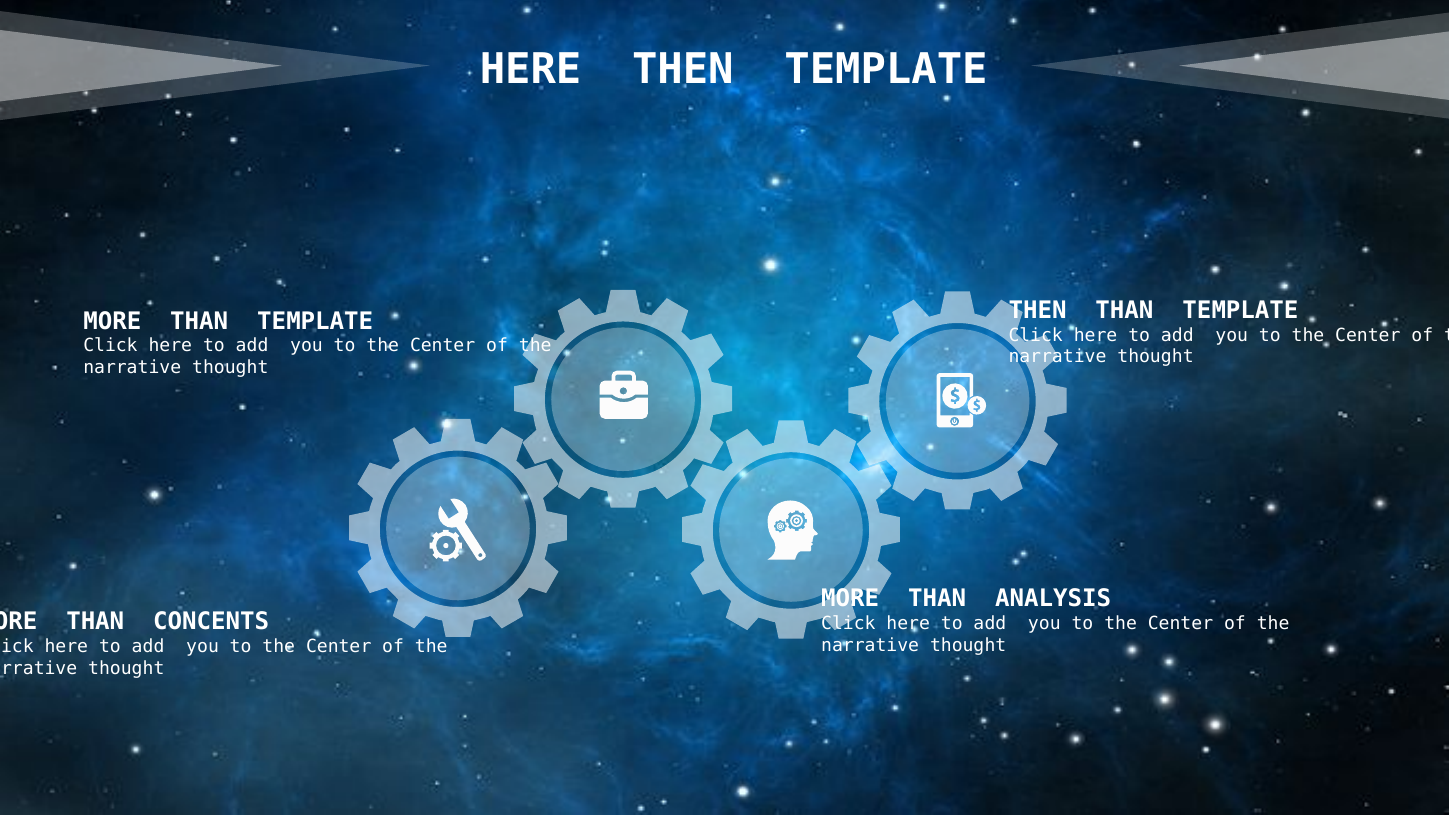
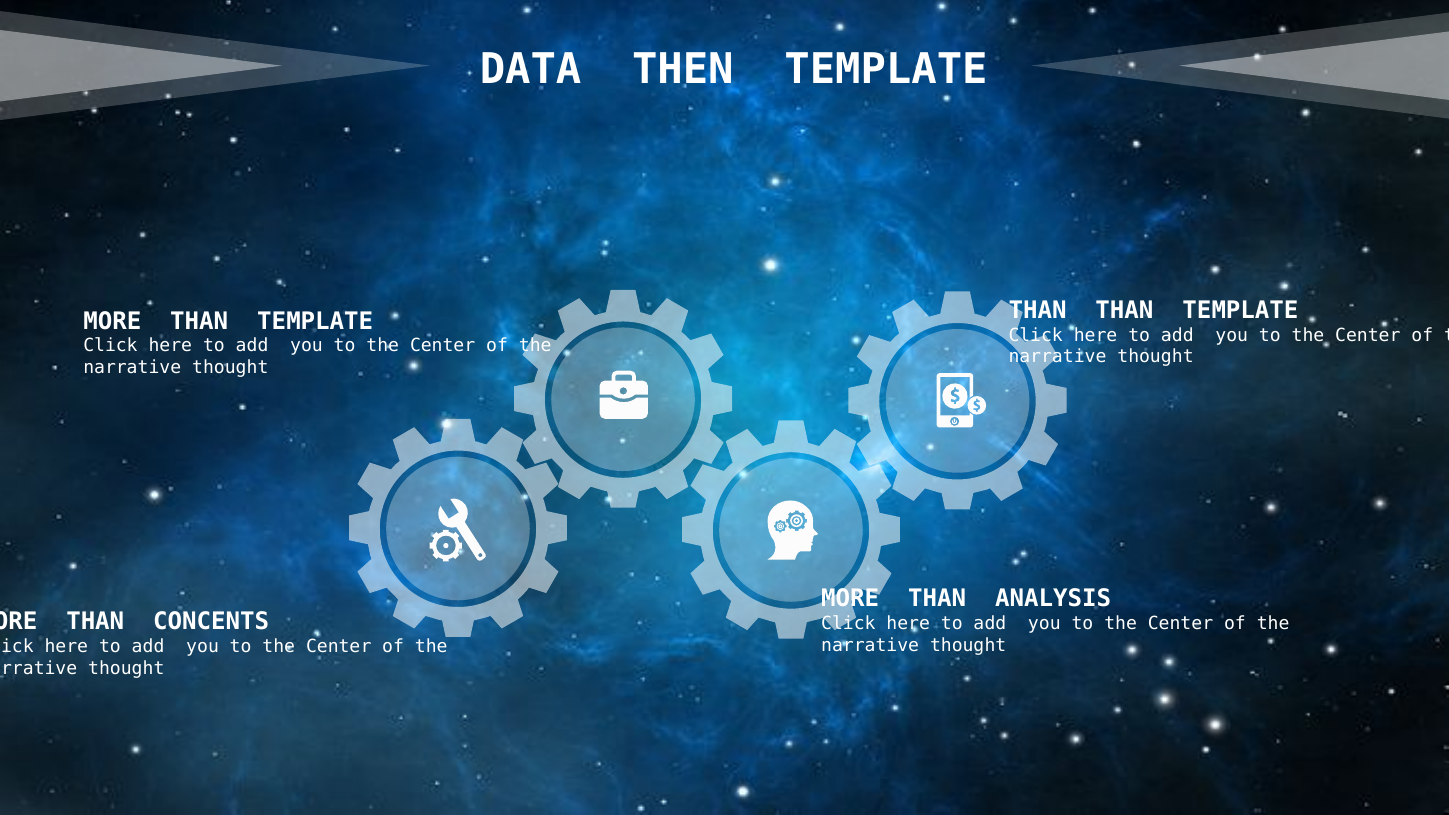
HERE: HERE -> DATA (531, 69)
THEN: THEN -> THAN (1038, 310)
